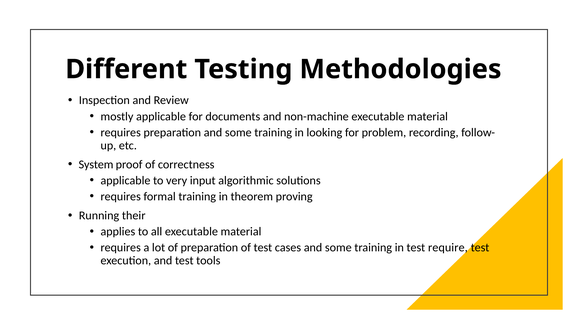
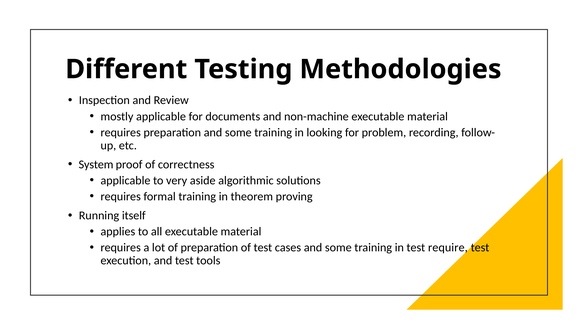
input: input -> aside (203, 181)
their: their -> itself (134, 216)
